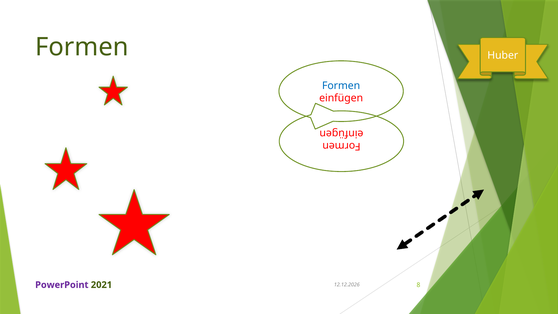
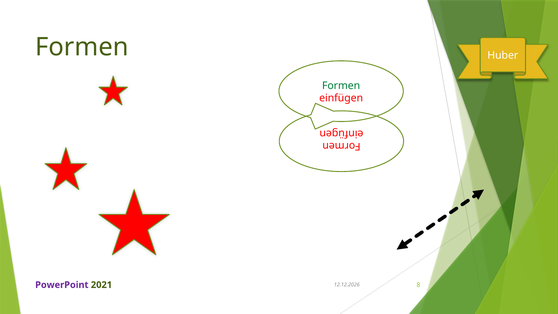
Formen colour: blue -> green (341, 86)
